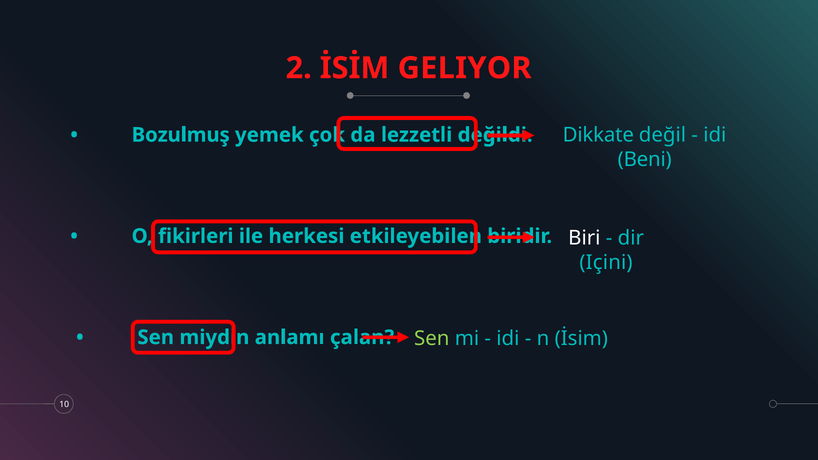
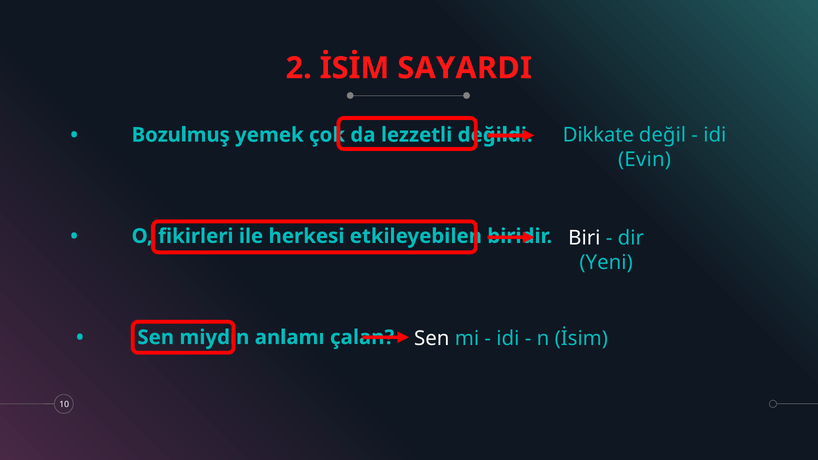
GELIYOR: GELIYOR -> SAYARDI (465, 68)
Beni: Beni -> Evin (645, 159)
Içini: Içini -> Yeni (606, 263)
Sen colour: light green -> white (432, 339)
